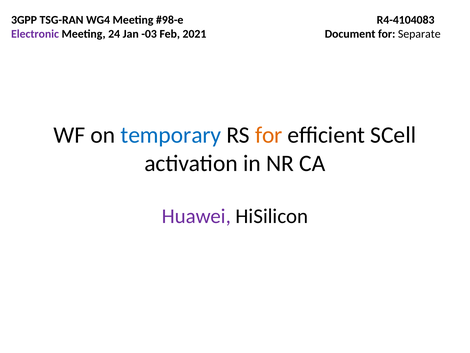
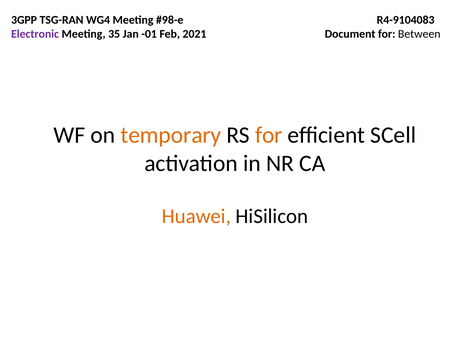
R4-4104083: R4-4104083 -> R4-9104083 (406, 20)
24: 24 -> 35 (114, 34)
-03: -03 -> -01 (149, 34)
Separate: Separate -> Between (419, 34)
temporary colour: blue -> orange (171, 135)
Huawei colour: purple -> orange (196, 216)
